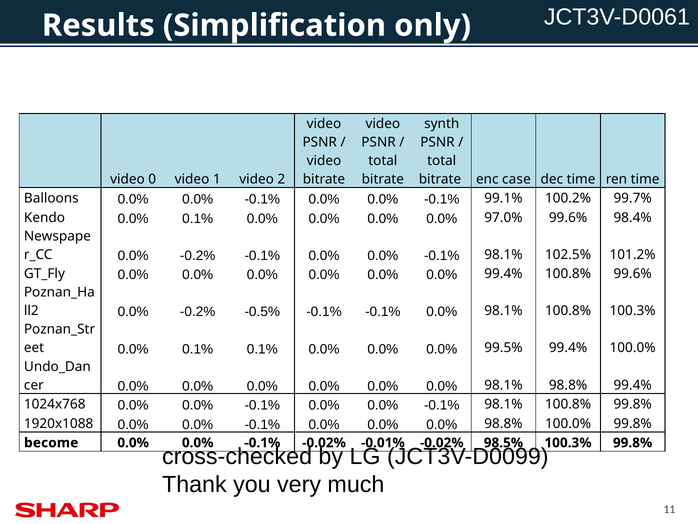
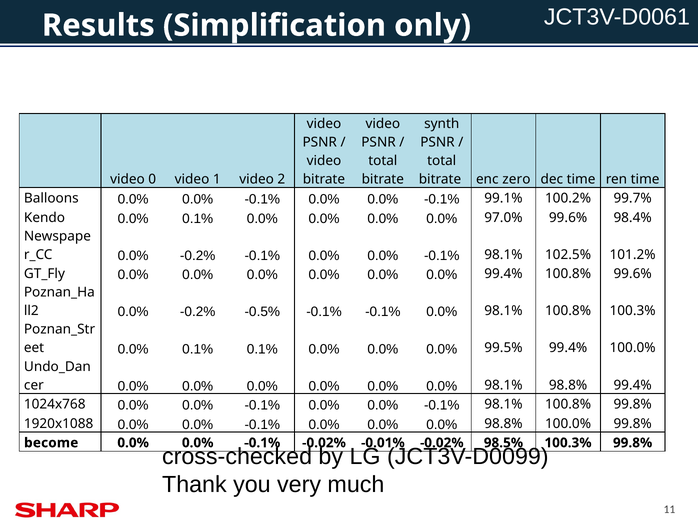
case: case -> zero (516, 179)
